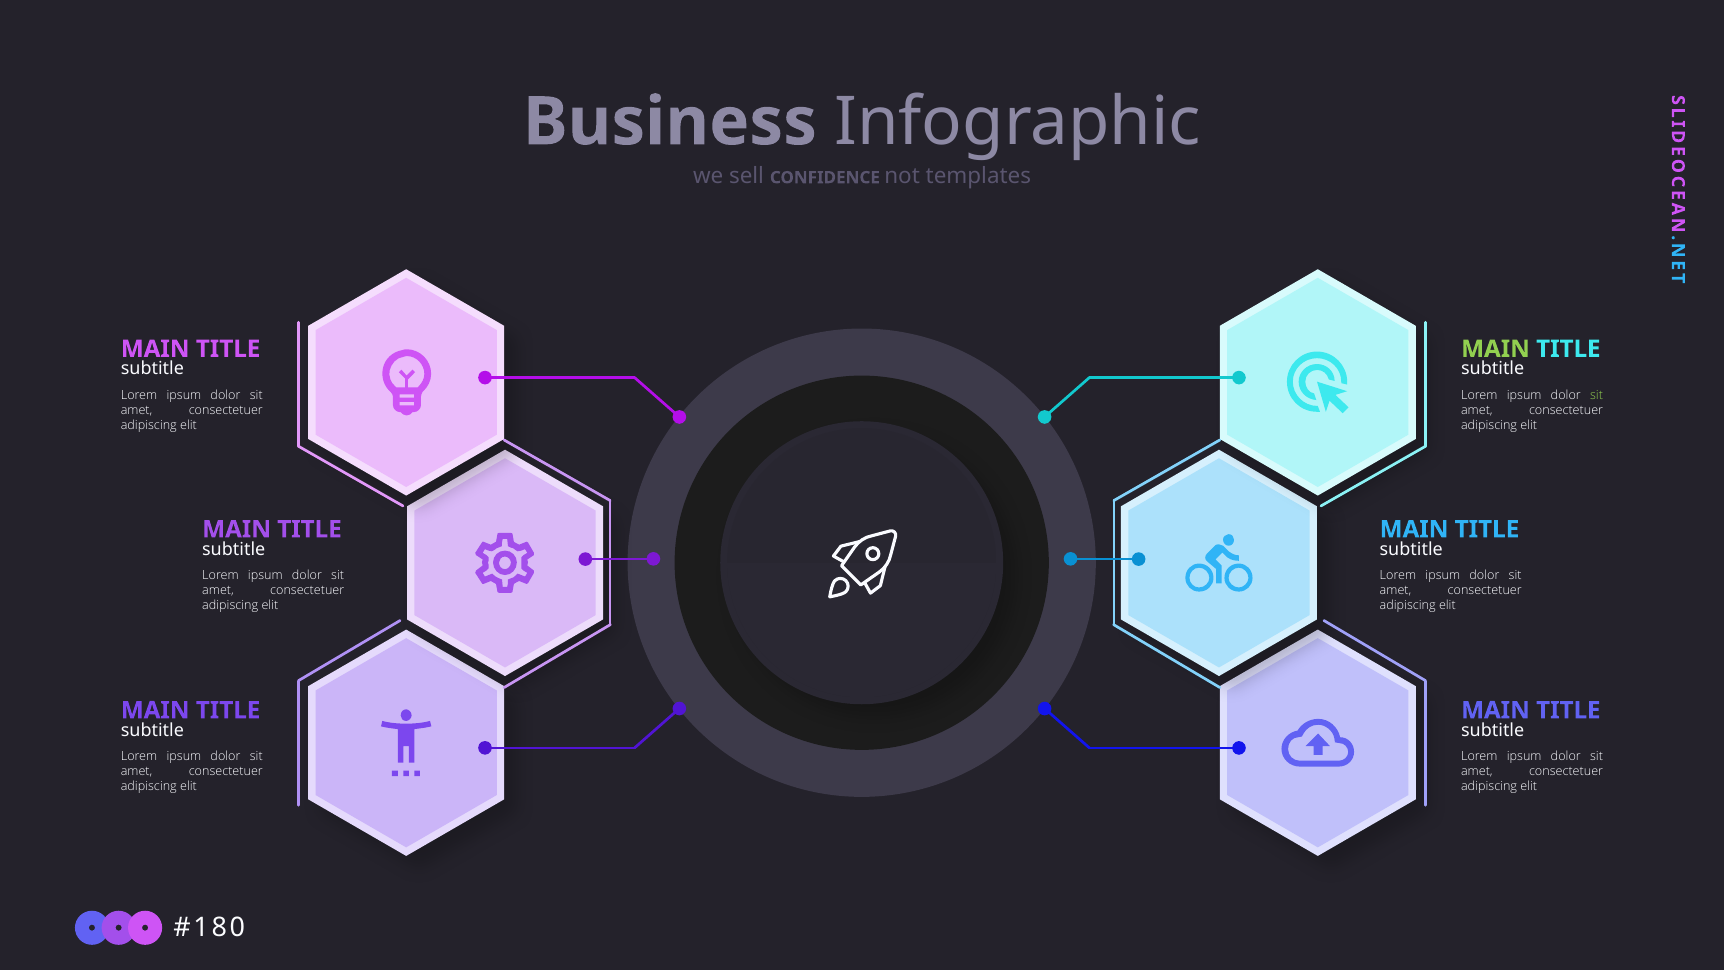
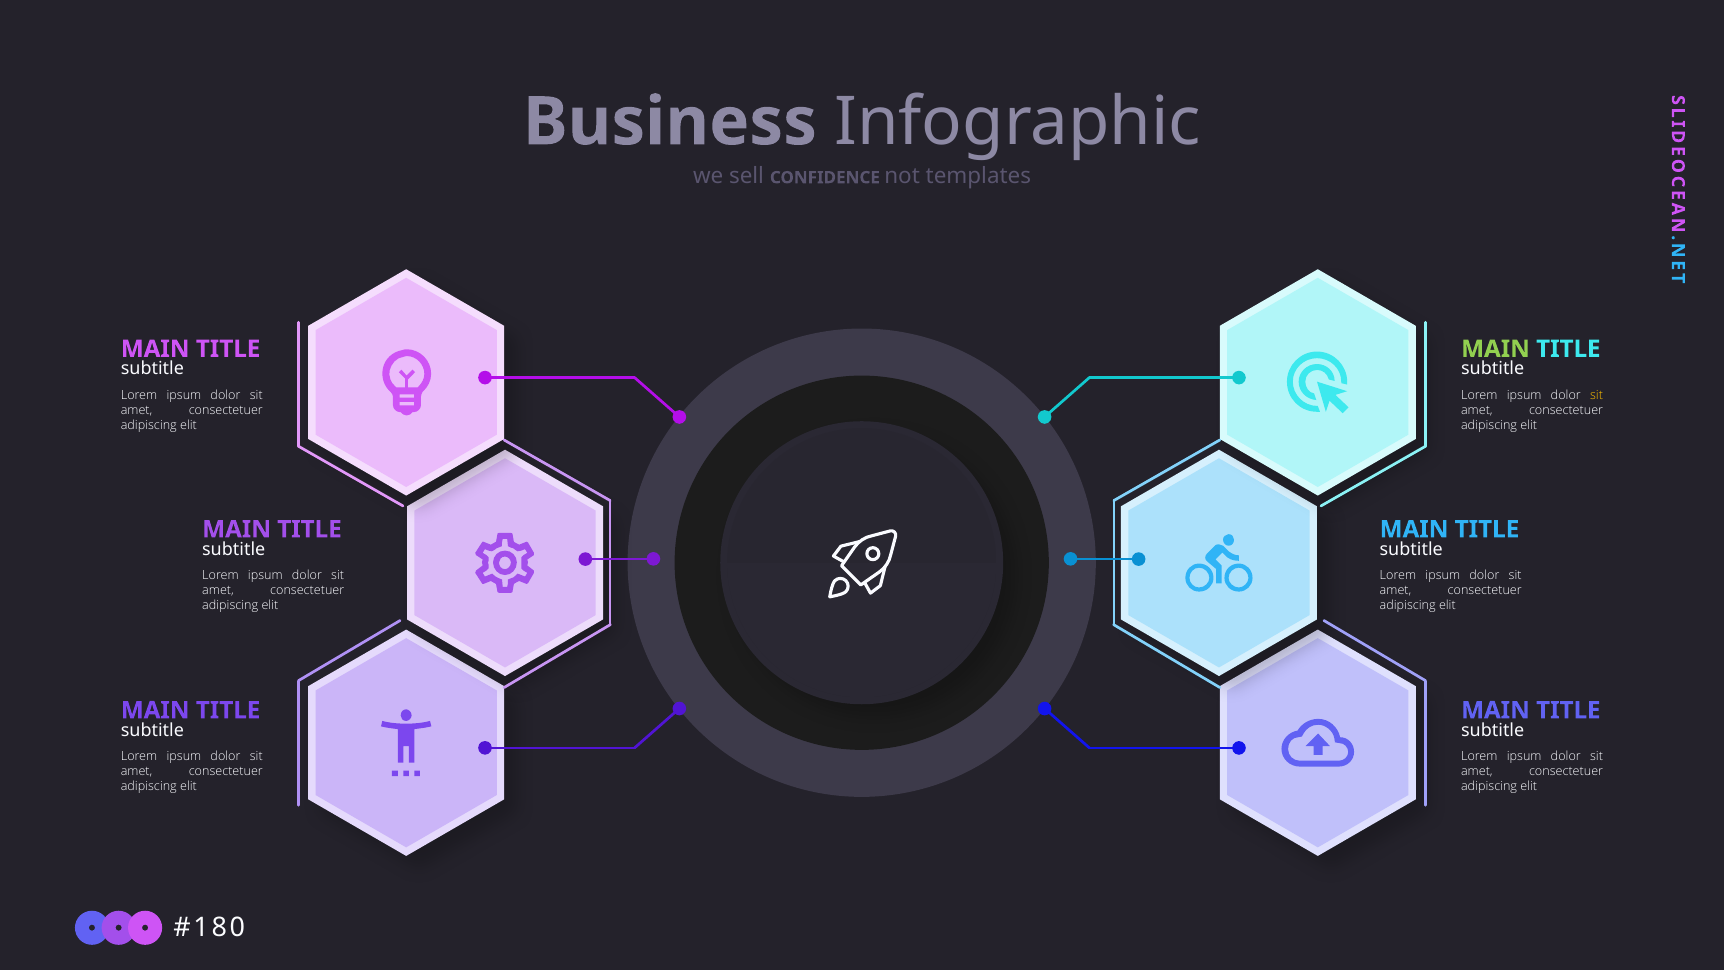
sit colour: light green -> yellow (1597, 395)
